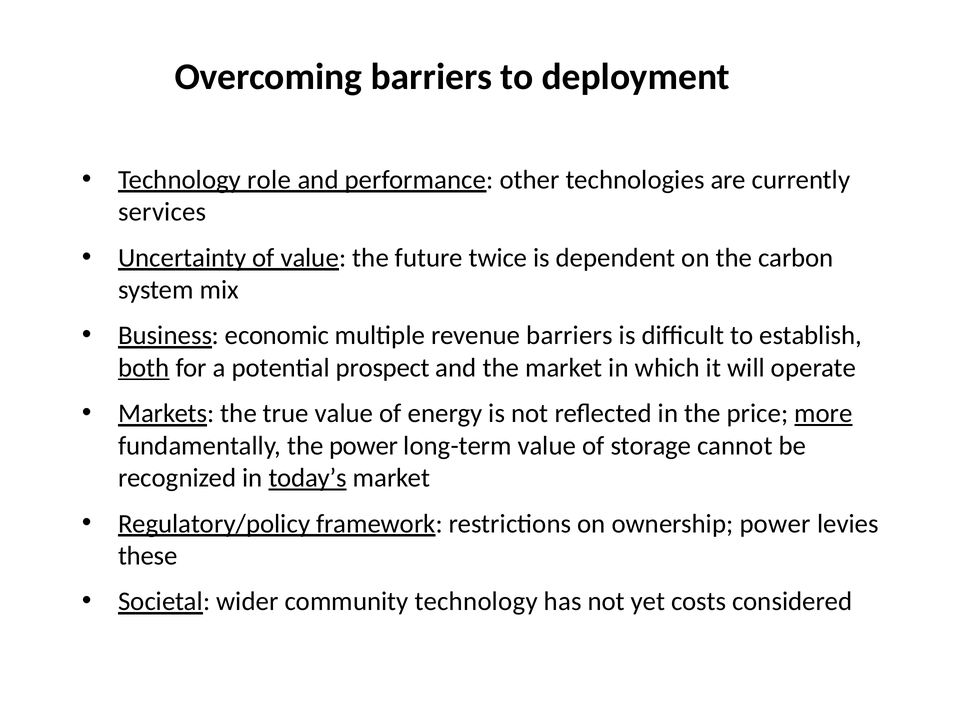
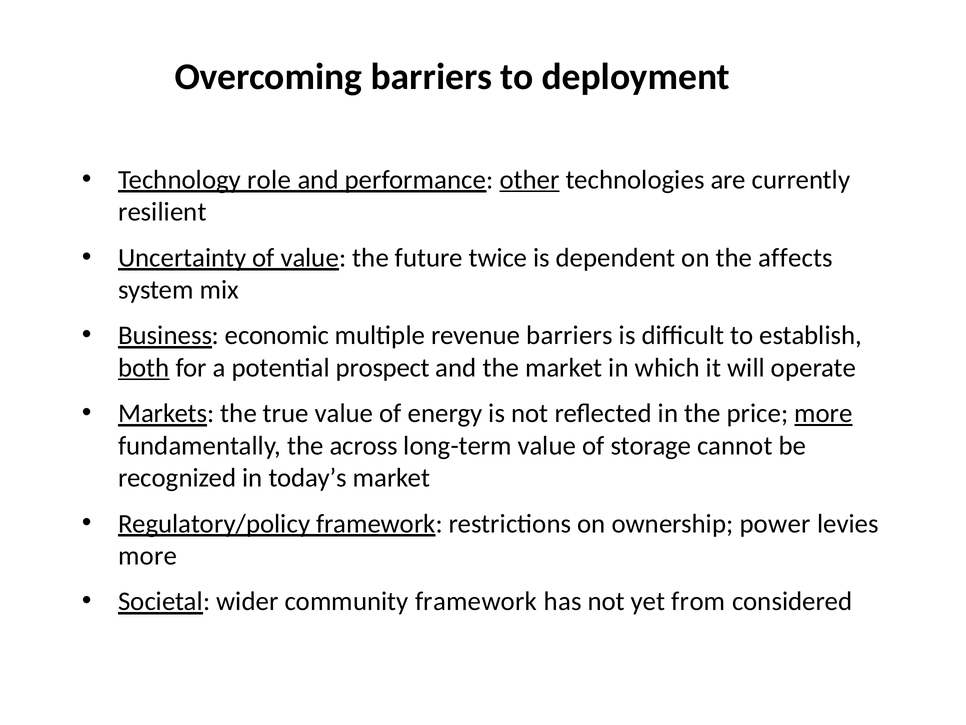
other underline: none -> present (530, 180)
services: services -> resilient (162, 212)
carbon: carbon -> affects (795, 258)
the power: power -> across (364, 445)
today’s underline: present -> none (308, 478)
these: these -> more (148, 555)
community technology: technology -> framework (476, 601)
costs: costs -> from (698, 601)
